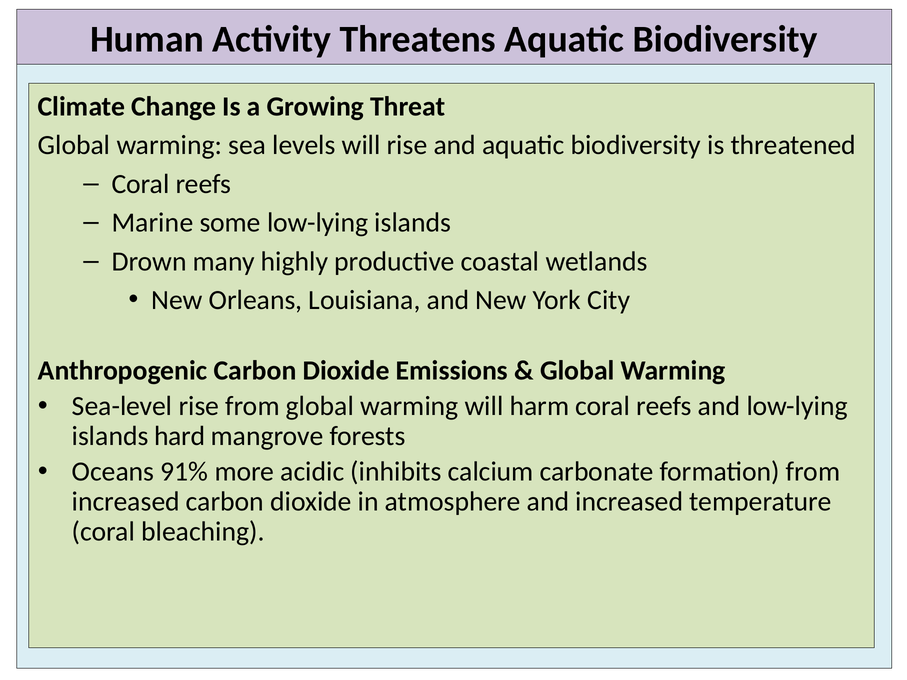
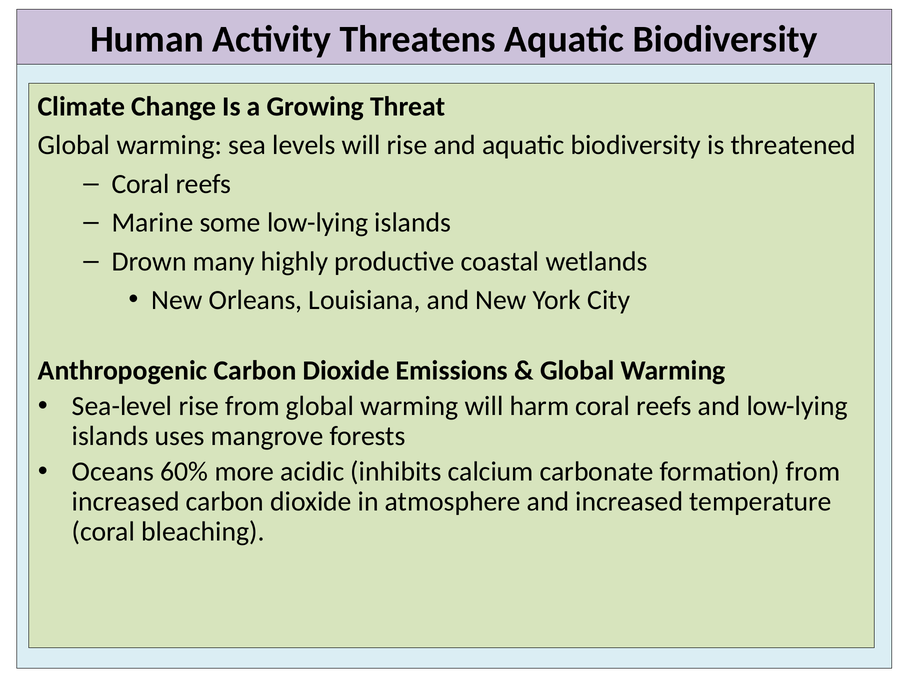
hard: hard -> uses (180, 436)
91%: 91% -> 60% (184, 472)
